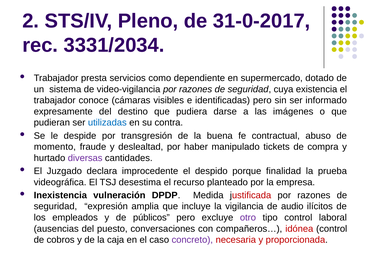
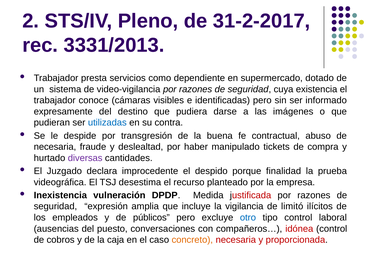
31-0-2017: 31-0-2017 -> 31-2-2017 (262, 21)
3331/2034: 3331/2034 -> 3331/2013 (114, 45)
momento: momento -> necesaria (55, 147)
audio: audio -> limitó (292, 206)
otro colour: purple -> blue (248, 218)
concreto colour: purple -> orange (192, 240)
